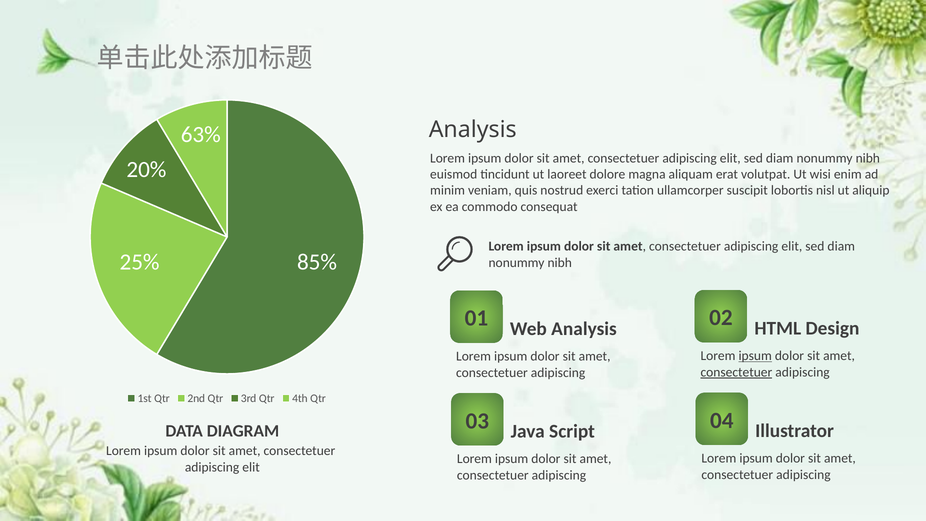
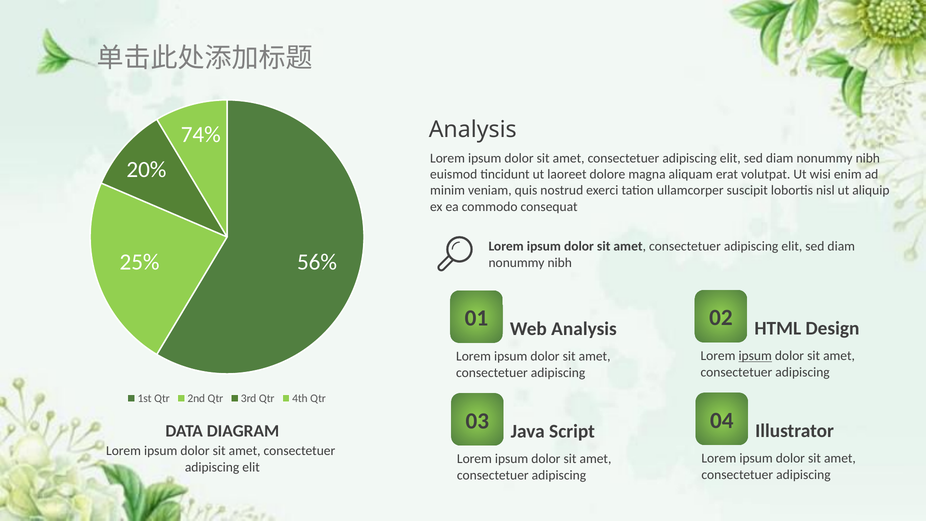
63%: 63% -> 74% (201, 135)
85%: 85% -> 56% (317, 262)
consectetuer underline: present -> none (736, 372)
